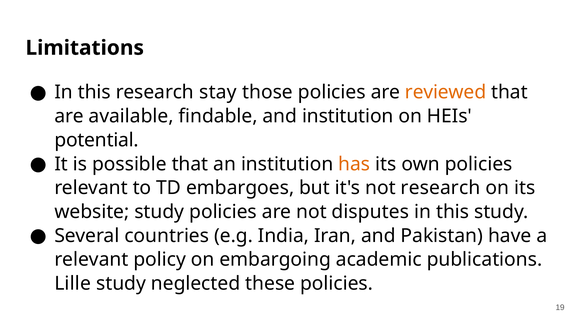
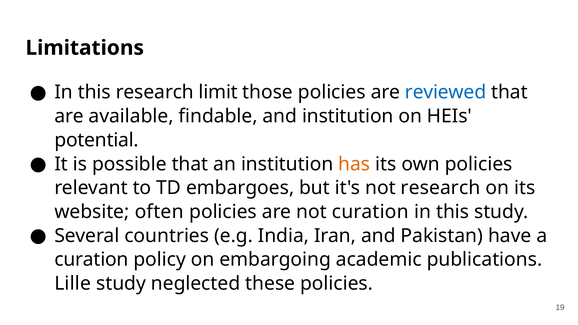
stay: stay -> limit (218, 92)
reviewed colour: orange -> blue (446, 92)
website study: study -> often (159, 212)
not disputes: disputes -> curation (370, 212)
relevant: relevant -> curation (91, 260)
